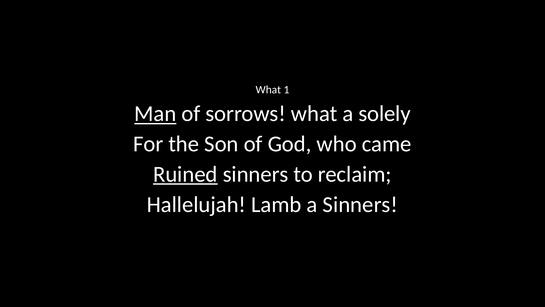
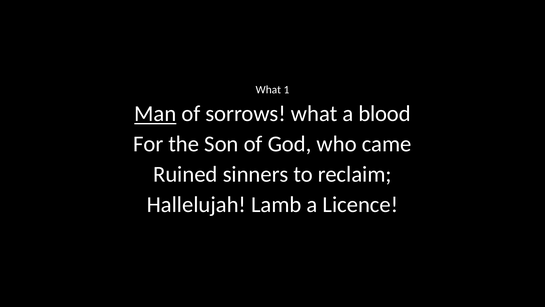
solely: solely -> blood (385, 114)
Ruined underline: present -> none (185, 174)
a Sinners: Sinners -> Licence (360, 204)
